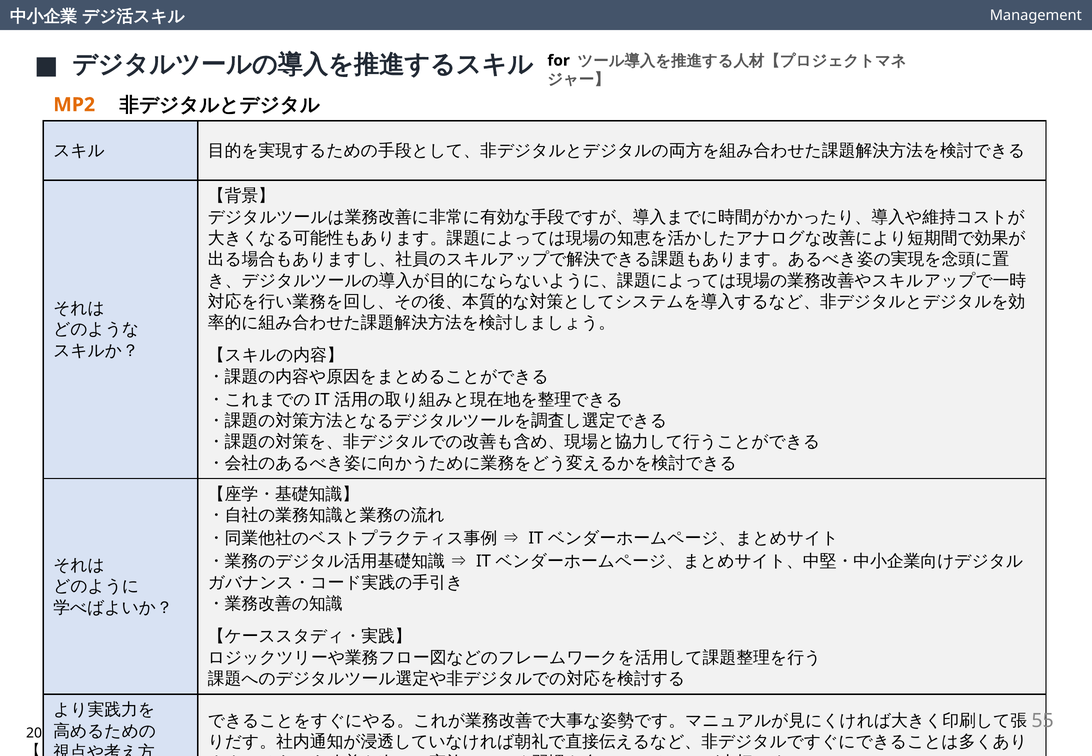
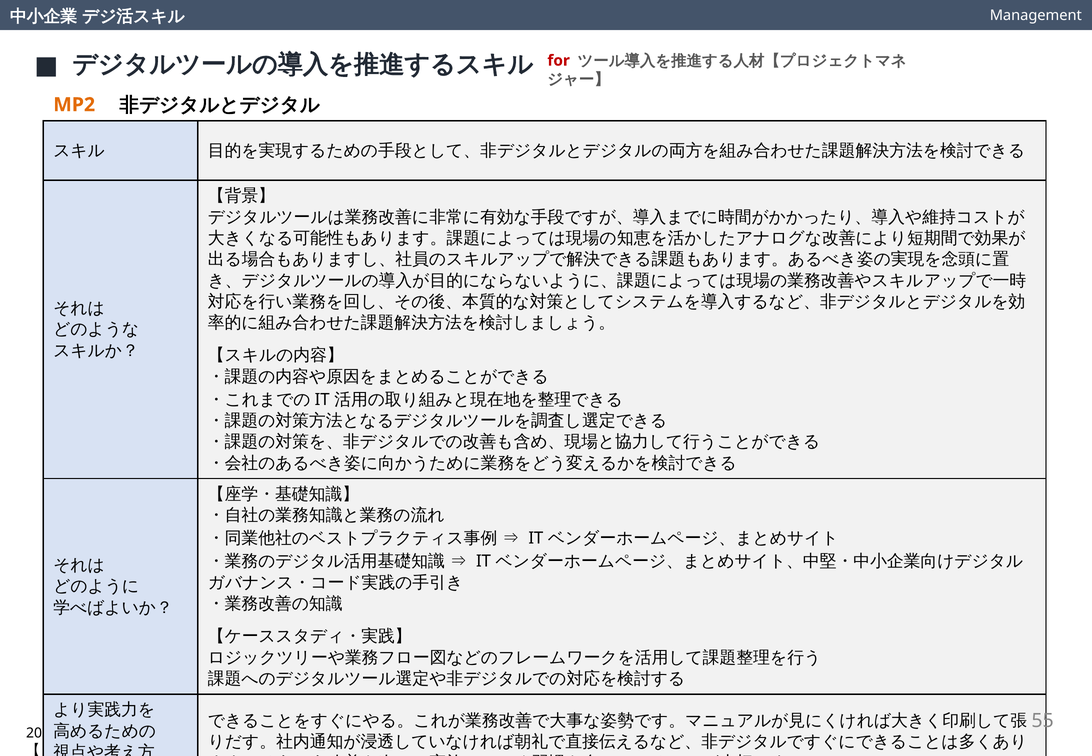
for colour: black -> red (559, 61)
